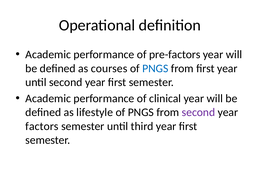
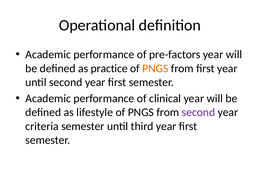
courses: courses -> practice (109, 68)
PNGS colour: blue -> orange (155, 68)
factors: factors -> criteria (42, 126)
